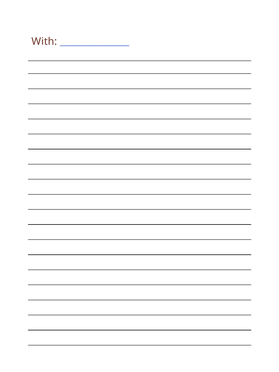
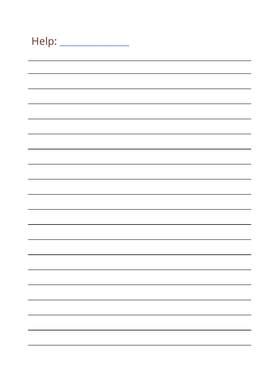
With: With -> Help (44, 42)
